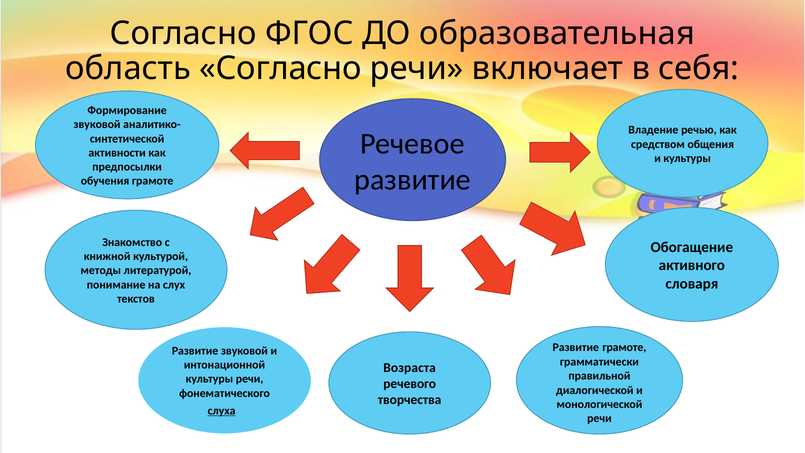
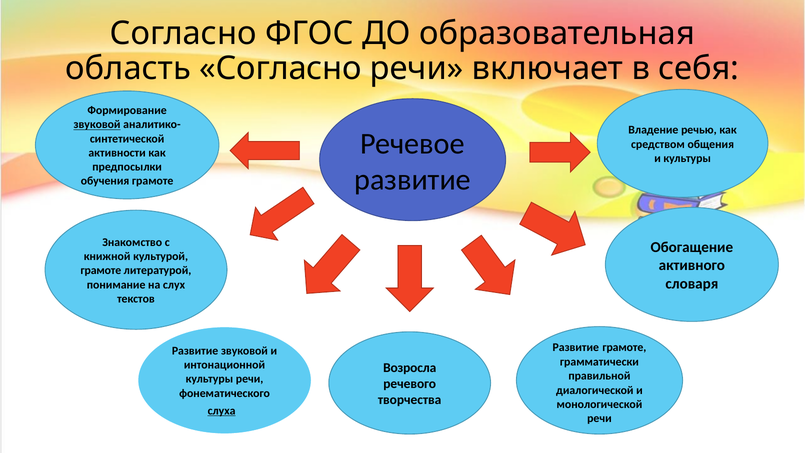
звуковой underline: none -> present (97, 125)
методы: методы -> грамоте (101, 270)
Возраста: Возраста -> Возросла (410, 368)
